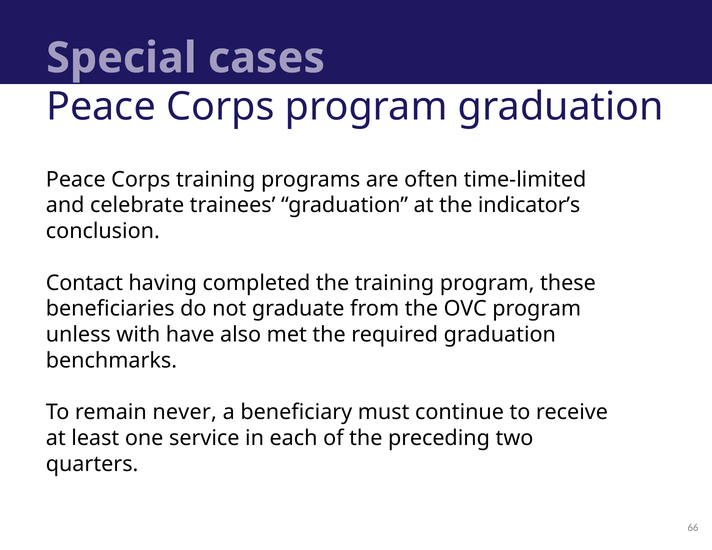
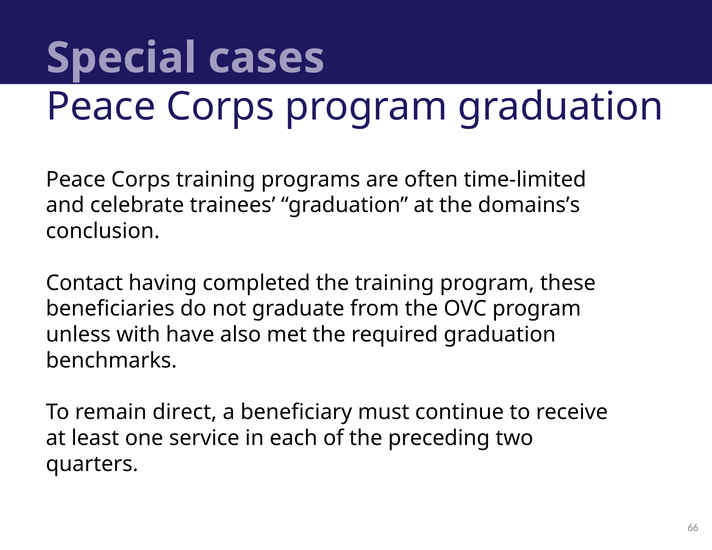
indicator’s: indicator’s -> domains’s (529, 205)
never: never -> direct (185, 412)
